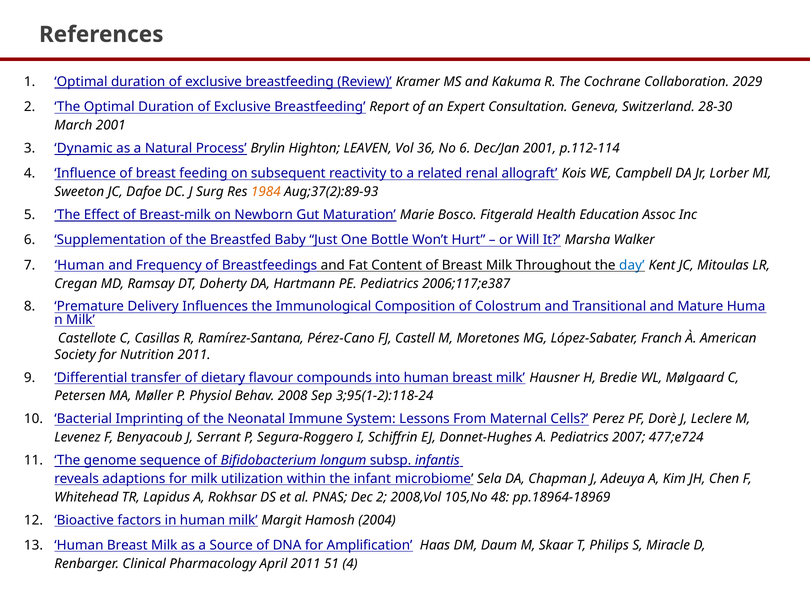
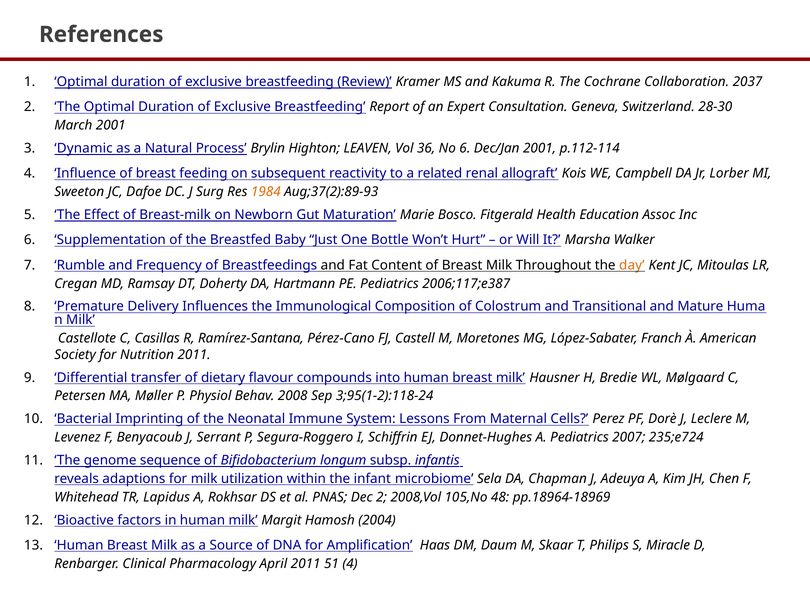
2029: 2029 -> 2037 (748, 82)
Human: Human -> Rumble (80, 265)
day colour: blue -> orange (632, 265)
477;e724: 477;e724 -> 235;e724 (676, 437)
